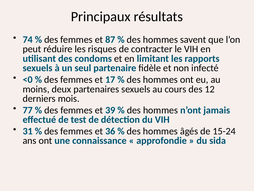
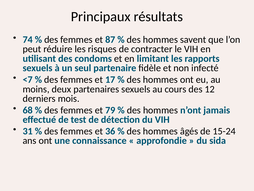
<0: <0 -> <7 (28, 79)
77: 77 -> 68 (28, 110)
39: 39 -> 79 (110, 110)
